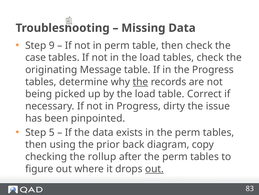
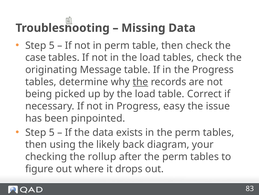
9: 9 -> 5 (52, 45)
dirty: dirty -> easy (174, 106)
prior: prior -> likely (108, 144)
copy: copy -> your (203, 144)
out underline: present -> none (154, 168)
